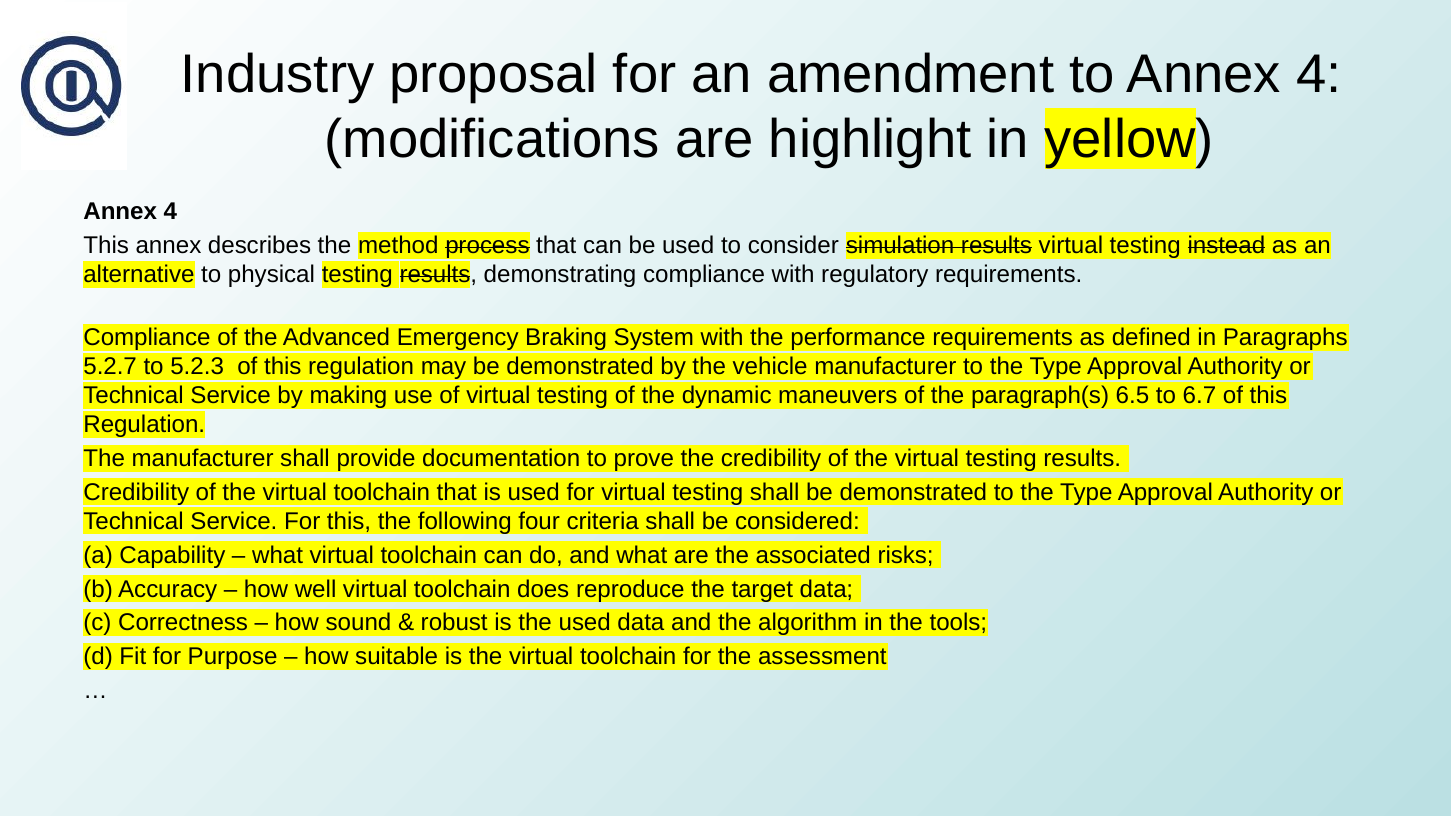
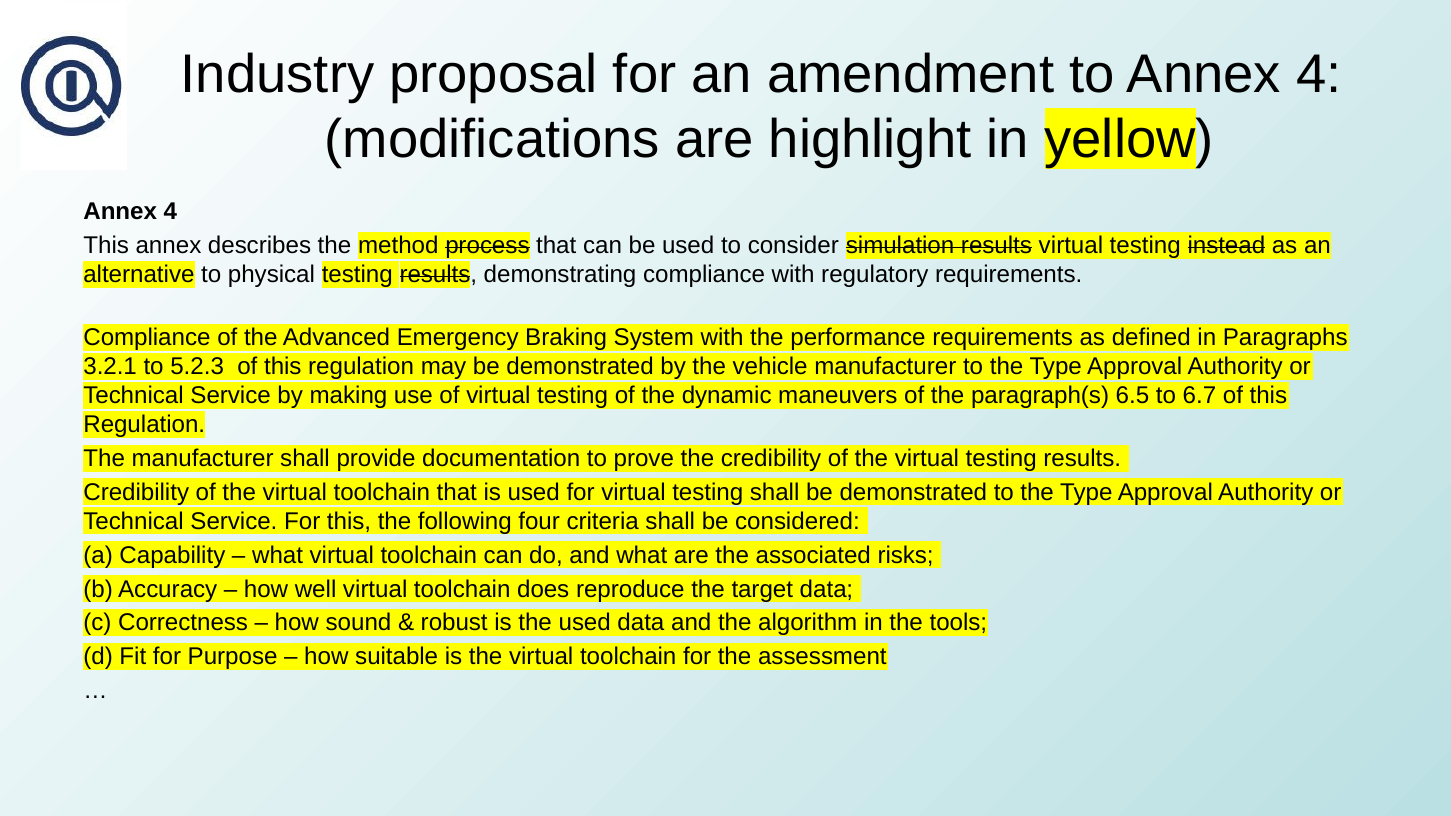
5.2.7: 5.2.7 -> 3.2.1 (110, 367)
